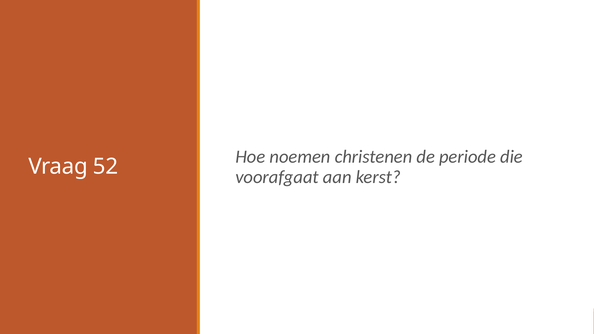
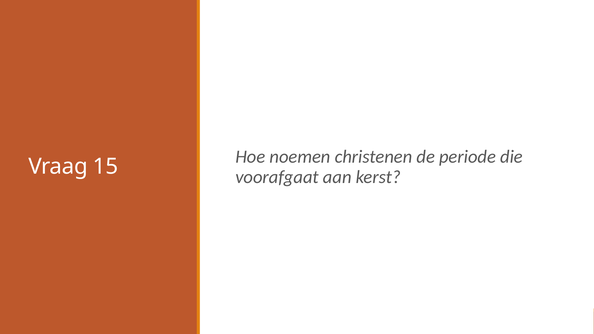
52: 52 -> 15 (106, 167)
